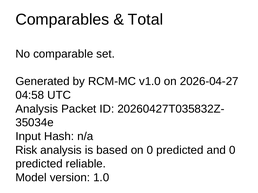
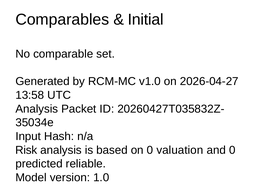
Total: Total -> Initial (146, 20)
04:58: 04:58 -> 13:58 (30, 95)
on 0 predicted: predicted -> valuation (180, 150)
